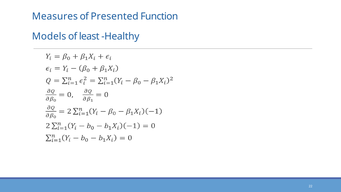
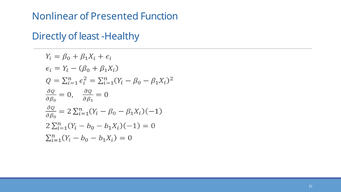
Measures: Measures -> Nonlinear (55, 16)
Models: Models -> Directly (49, 36)
